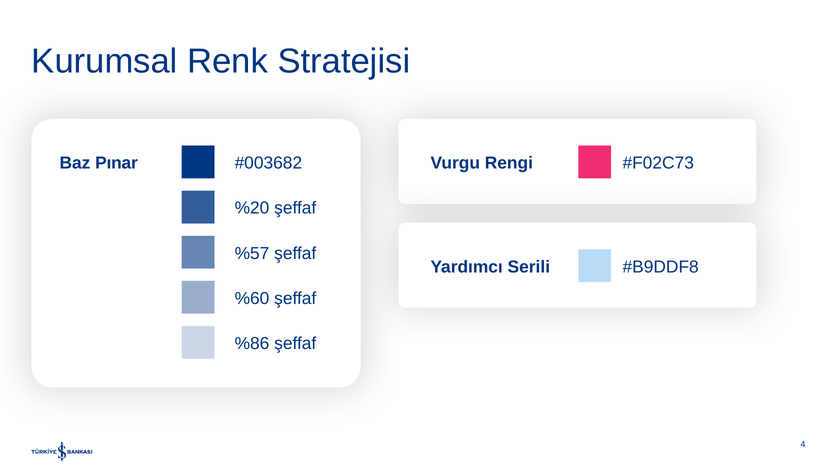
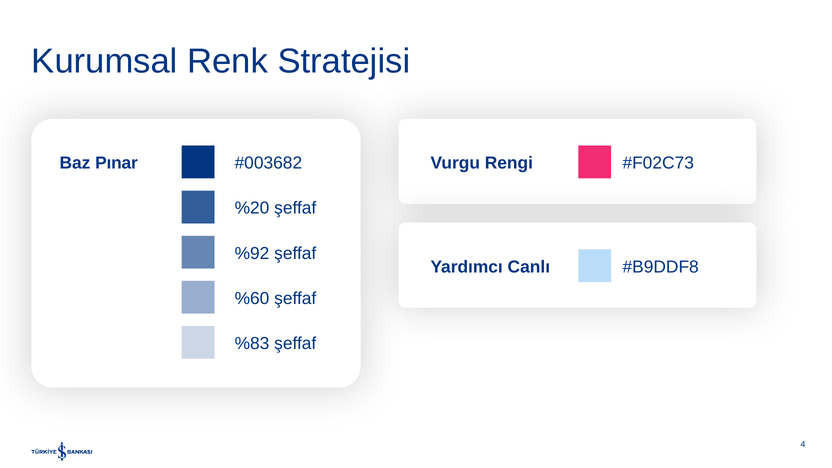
%57: %57 -> %92 (252, 253)
Serili: Serili -> Canlı (529, 267)
%86: %86 -> %83 (252, 343)
